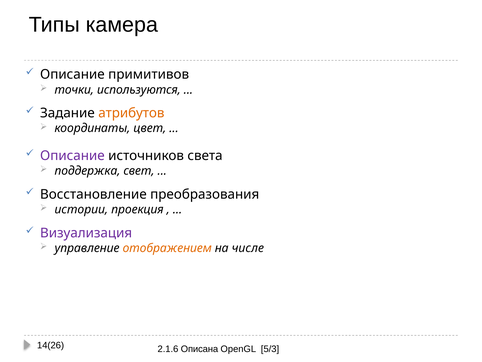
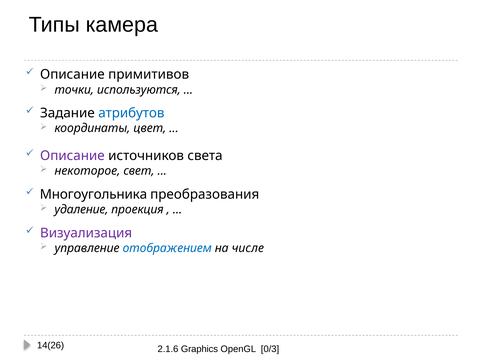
атрибутов colour: orange -> blue (131, 113)
поддержка: поддержка -> некоторое (87, 171)
Восстановление: Восстановление -> Многоугольника (93, 194)
истории: истории -> удаление (81, 209)
отображением colour: orange -> blue (167, 248)
Описана: Описана -> Graphics (199, 349)
5/3: 5/3 -> 0/3 (270, 349)
